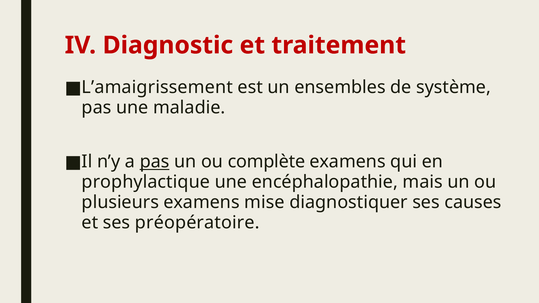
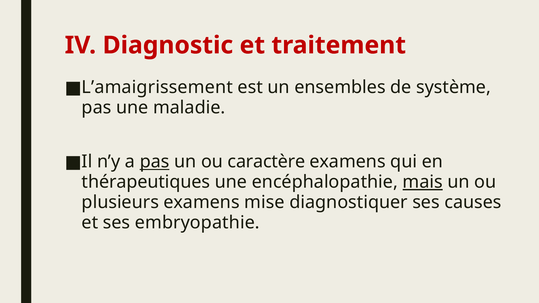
complète: complète -> caractère (266, 162)
prophylactique: prophylactique -> thérapeutiques (146, 182)
mais underline: none -> present (423, 182)
préopératoire: préopératoire -> embryopathie (197, 223)
